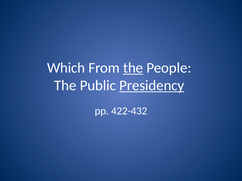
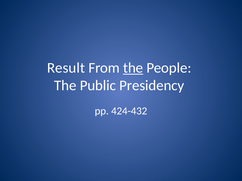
Which: Which -> Result (66, 68)
Presidency underline: present -> none (152, 86)
422-432: 422-432 -> 424-432 (129, 111)
